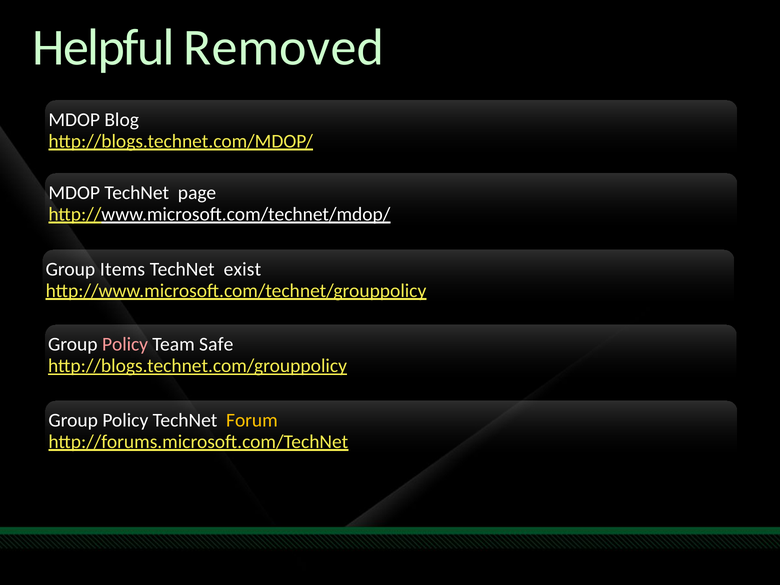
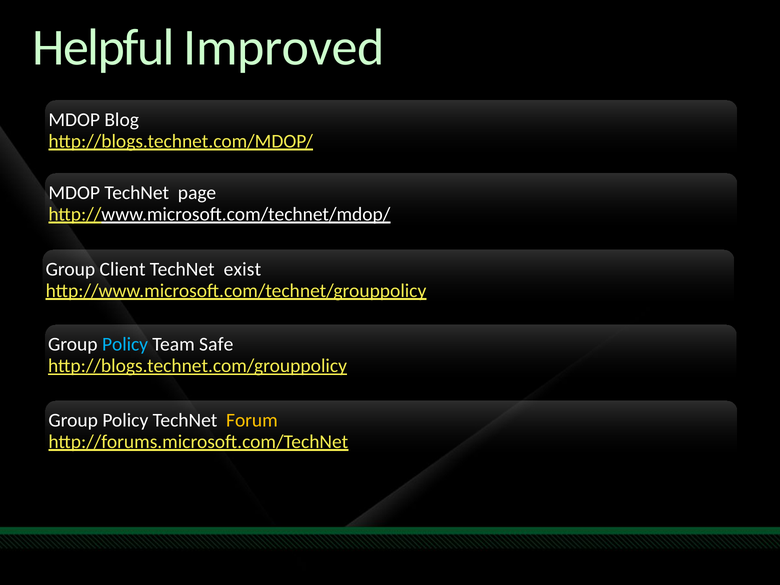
Removed: Removed -> Improved (284, 47)
Items: Items -> Client (123, 269)
Policy colour: pink -> light blue (125, 344)
